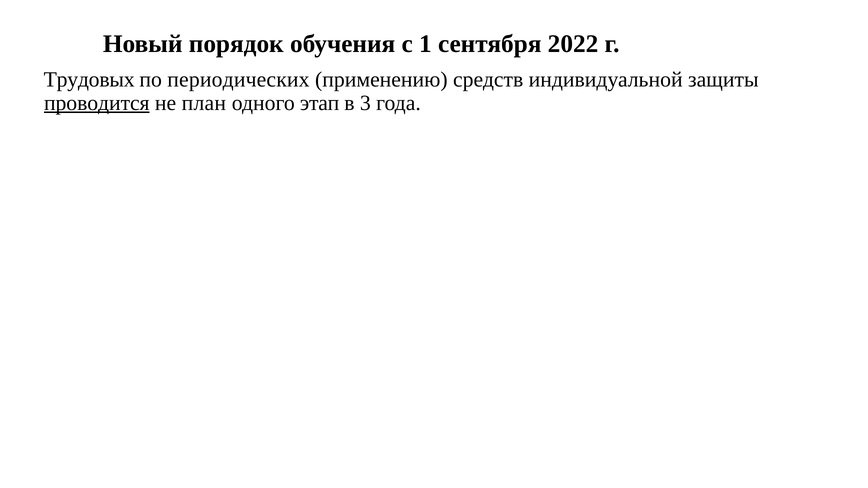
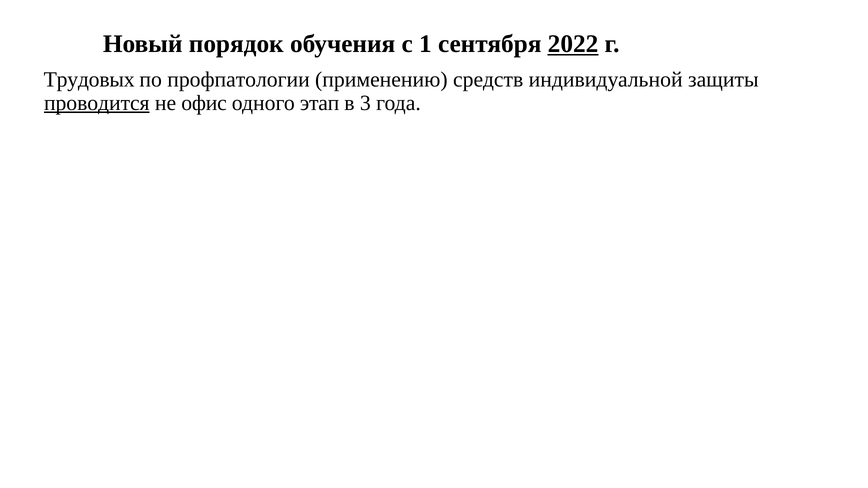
2022 underline: none -> present (573, 44)
периодических: периодических -> профпатологии (239, 80)
план: план -> офис (204, 103)
